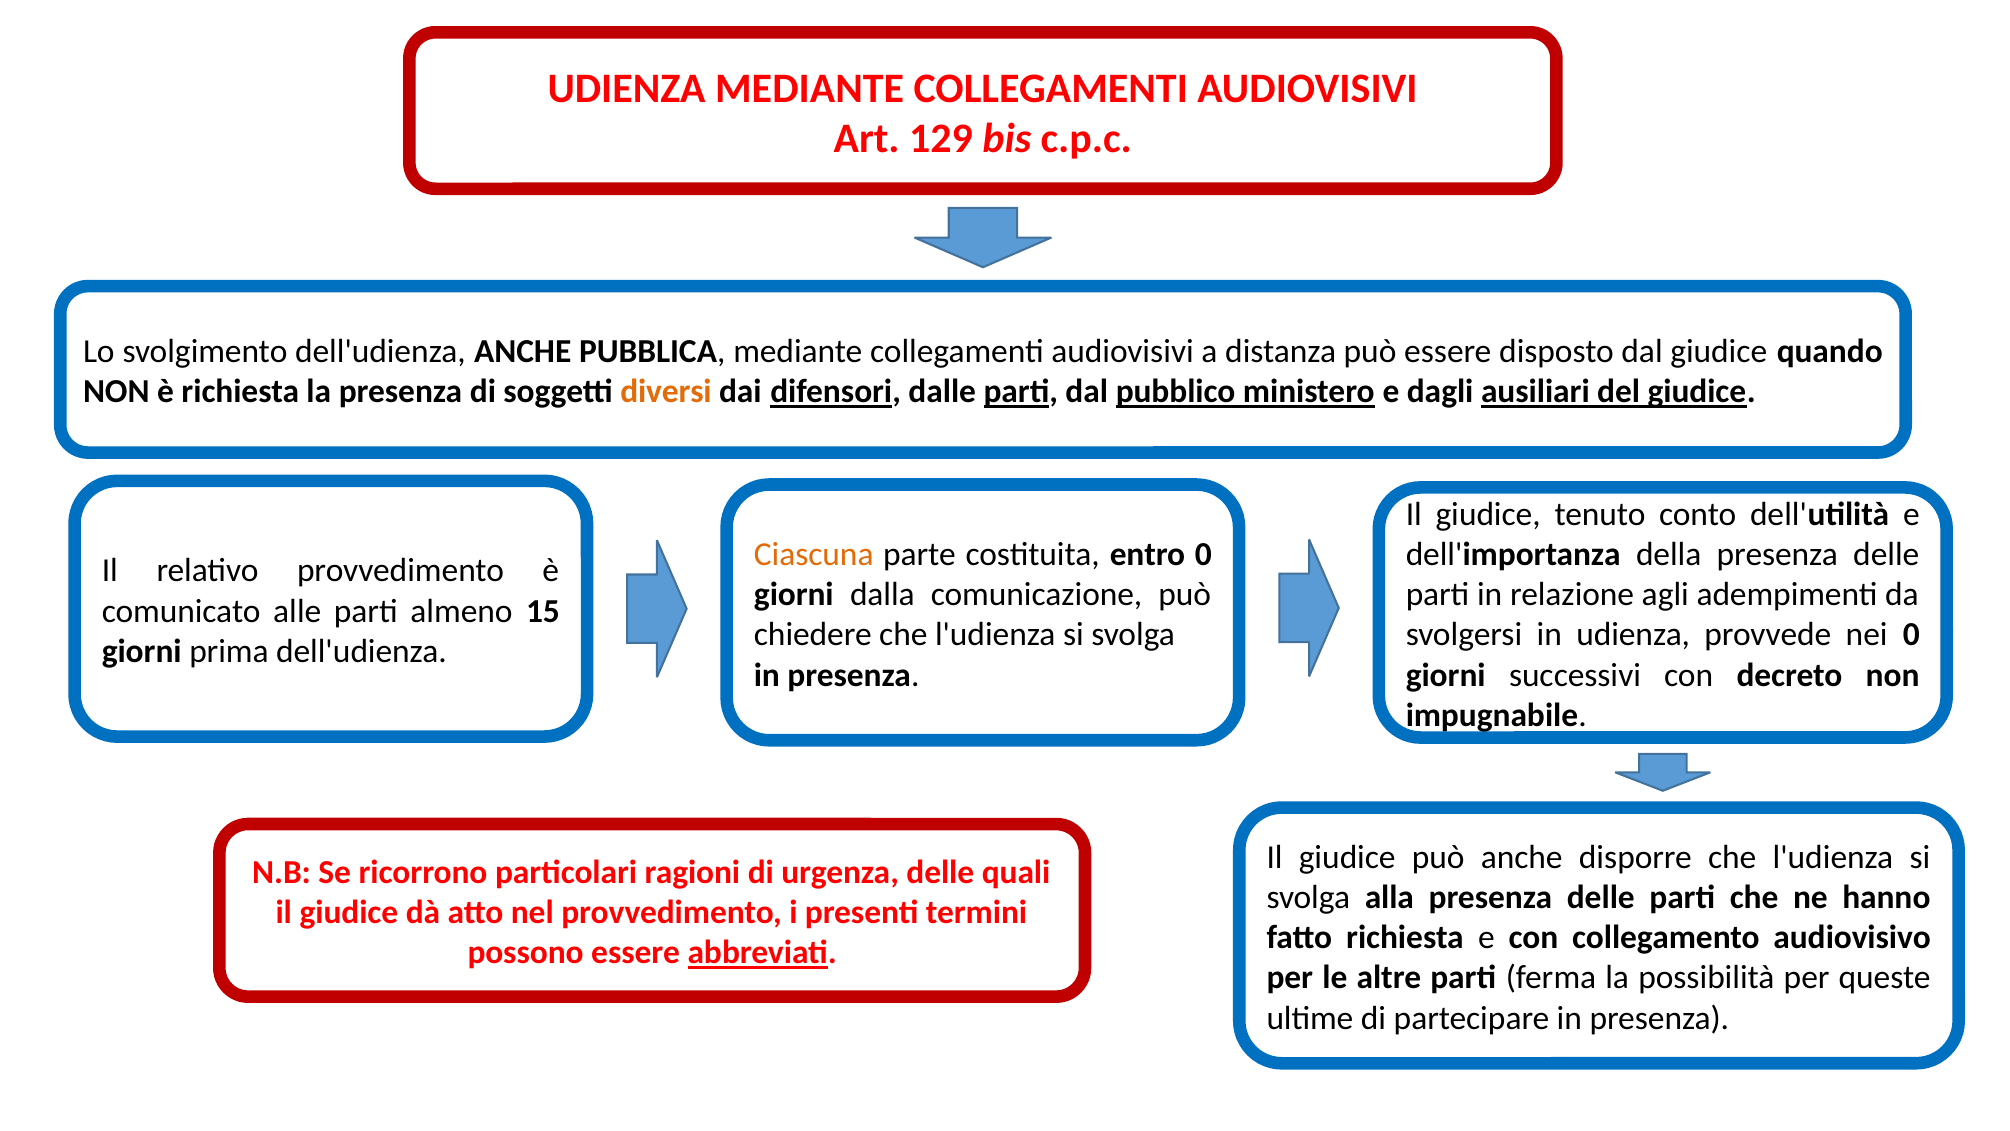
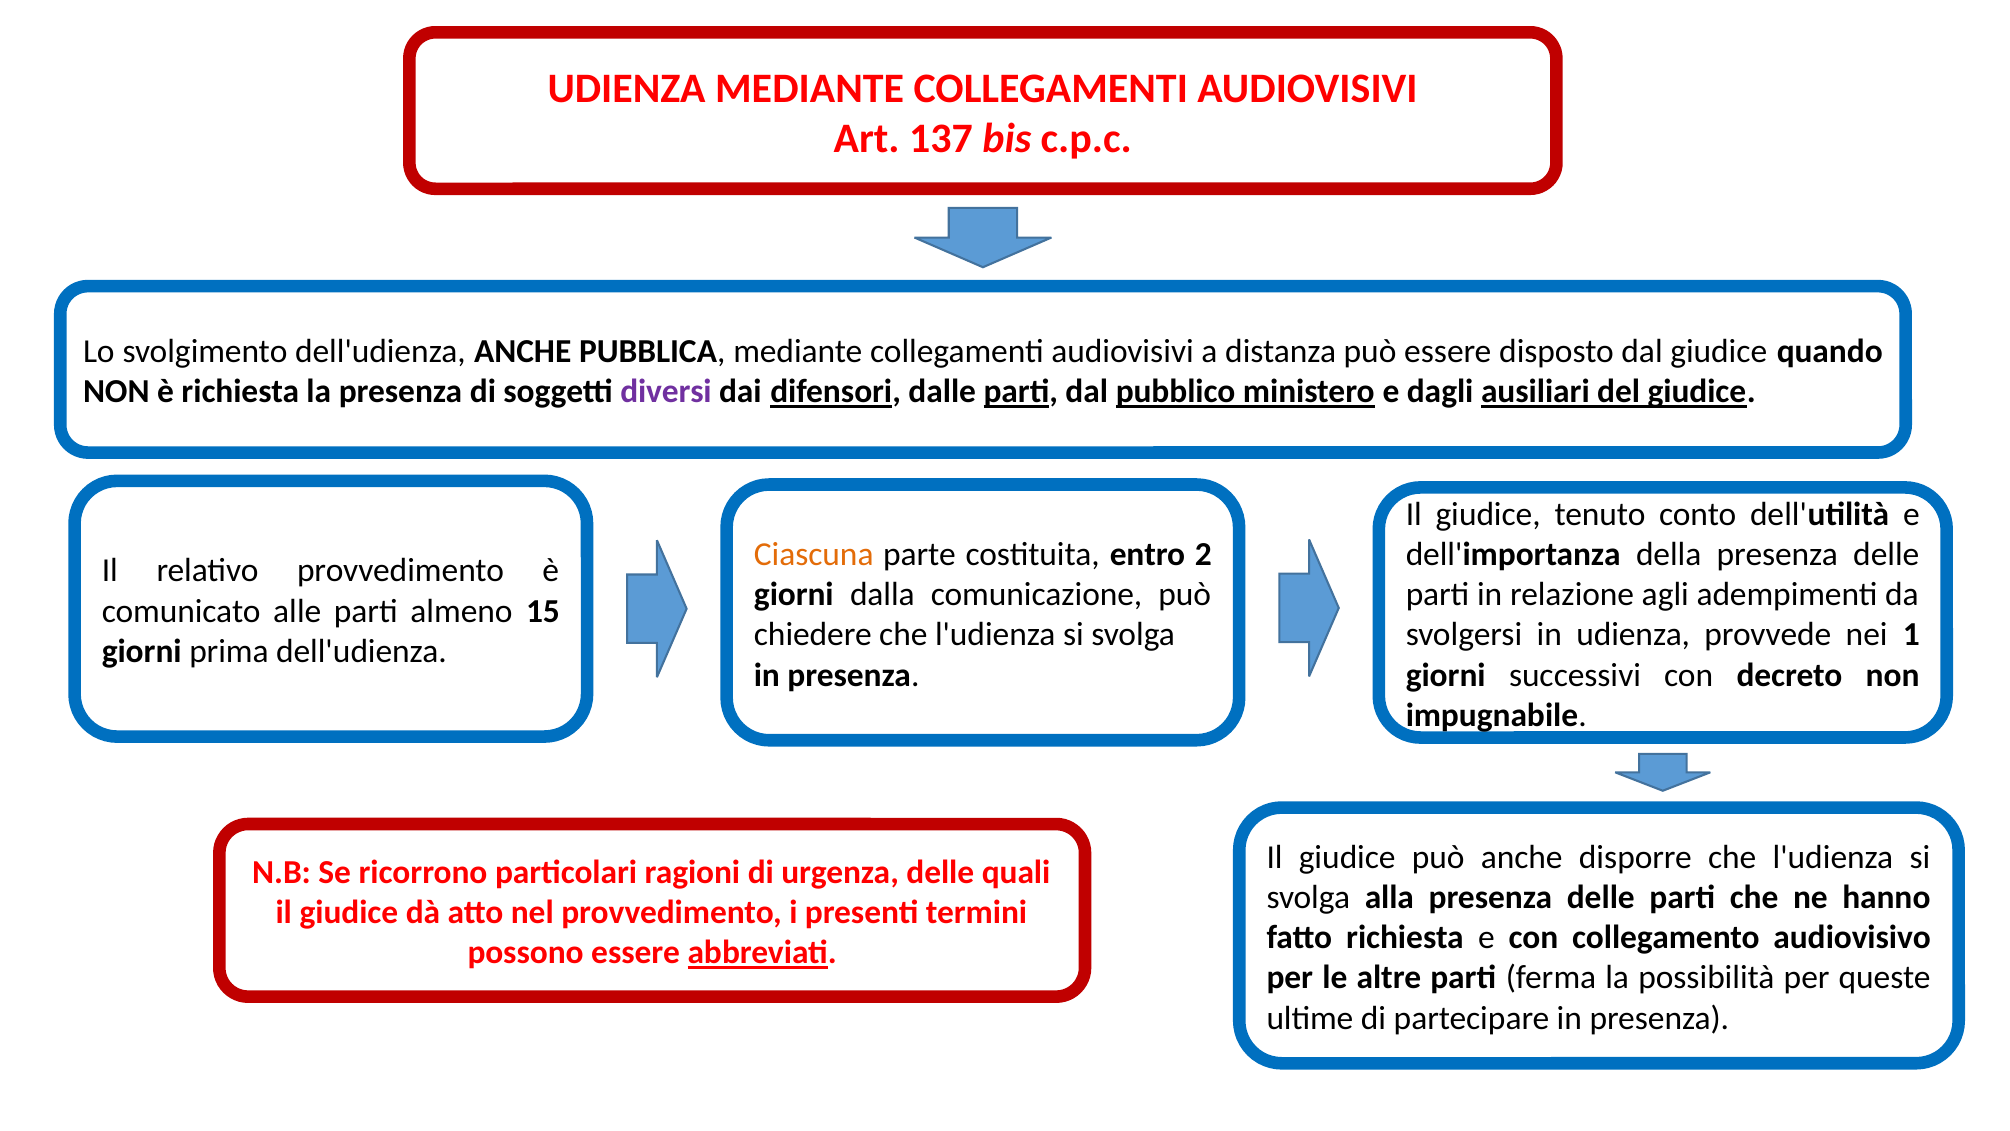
129: 129 -> 137 (941, 139)
diversi colour: orange -> purple (666, 392)
entro 0: 0 -> 2 (1203, 554)
nei 0: 0 -> 1 (1911, 635)
